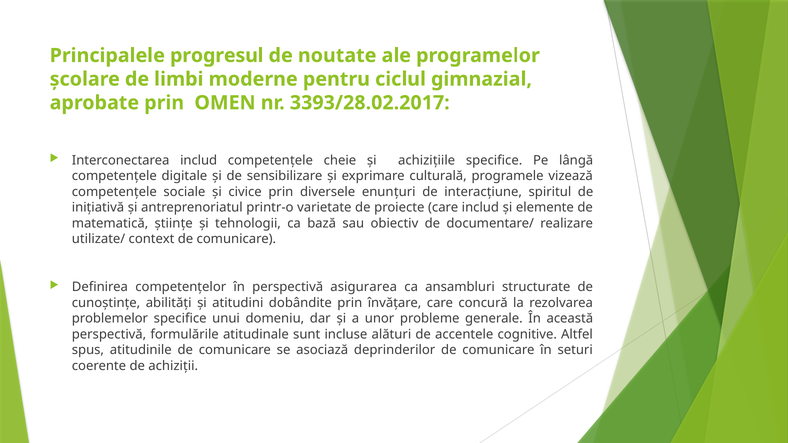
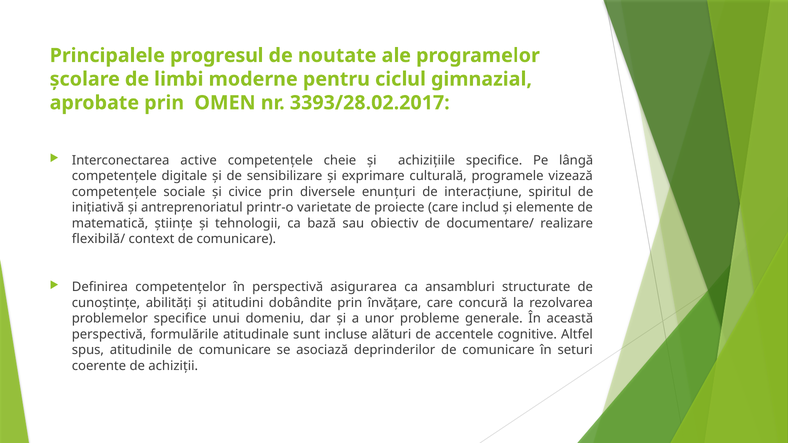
Interconectarea includ: includ -> active (199, 160)
utilizate/: utilizate/ -> flexibilă/ (99, 239)
